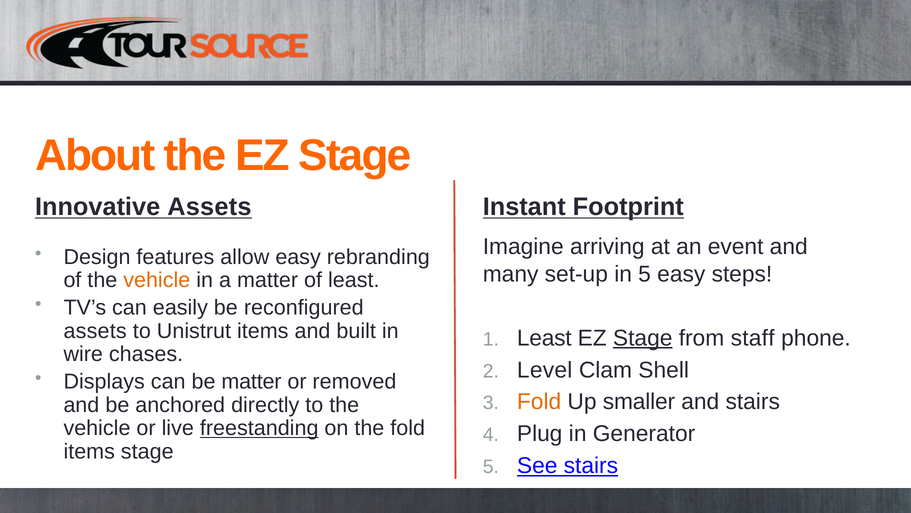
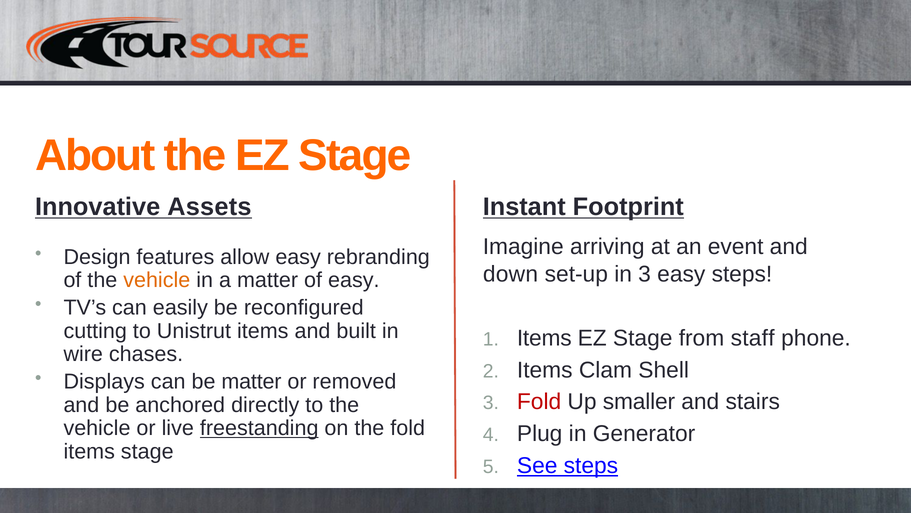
many: many -> down (510, 274)
in 5: 5 -> 3 (645, 274)
of least: least -> easy (354, 280)
assets: assets -> cutting (95, 331)
Least: Least -> Items (544, 338)
Stage underline: present -> none (643, 338)
Level: Level -> Items (545, 370)
Fold colour: orange -> red (539, 402)
See stairs: stairs -> steps (591, 465)
